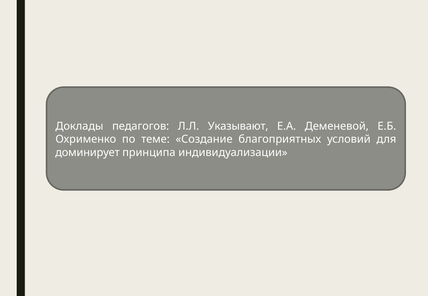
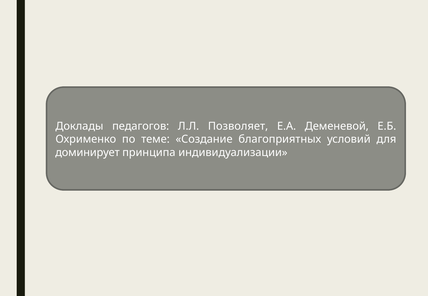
Указывают: Указывают -> Позволяет (238, 126)
